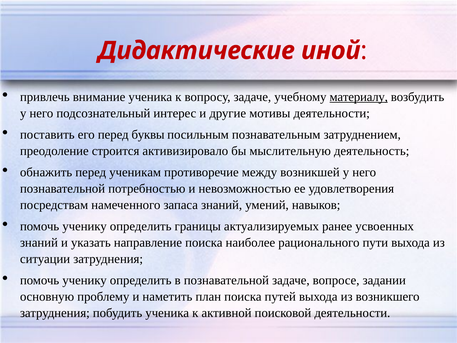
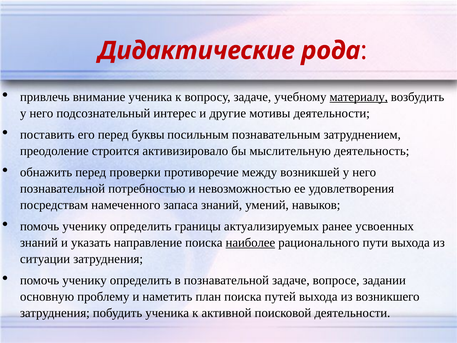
иной: иной -> рода (331, 51)
ученикам: ученикам -> проверки (135, 172)
наиболее underline: none -> present (250, 242)
